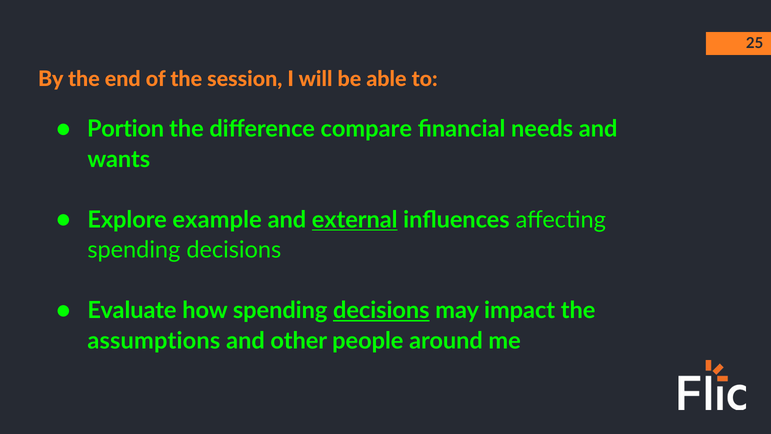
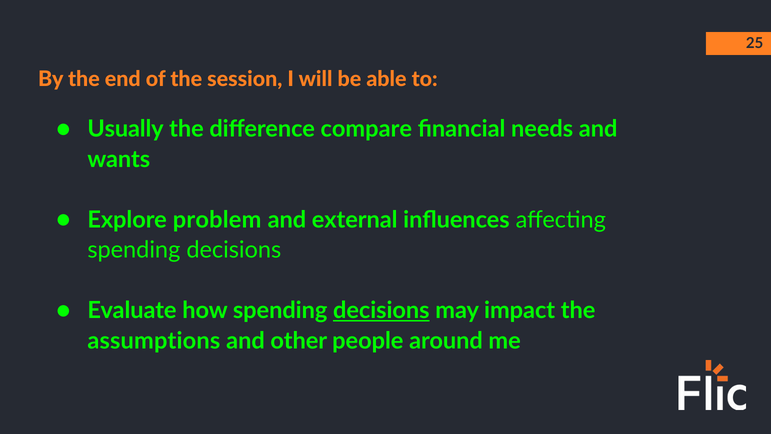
Portion: Portion -> Usually (125, 129)
example: example -> problem (217, 220)
external underline: present -> none (355, 220)
